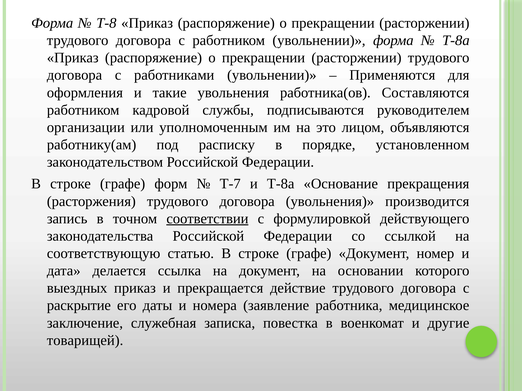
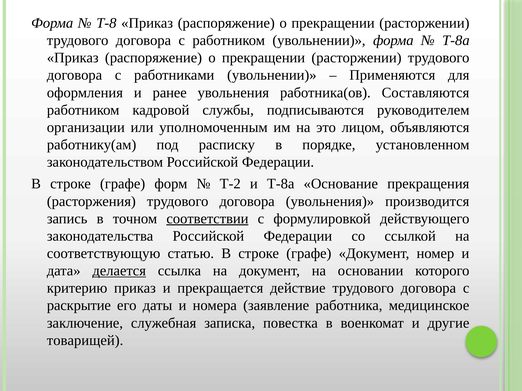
такие: такие -> ранее (170, 93)
Т-7: Т-7 -> Т-2 (230, 184)
делается underline: none -> present (119, 271)
выездных: выездных -> критерию (77, 289)
